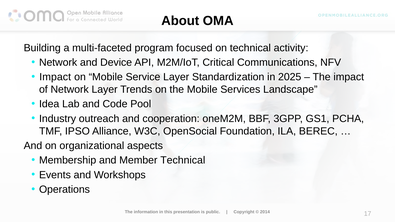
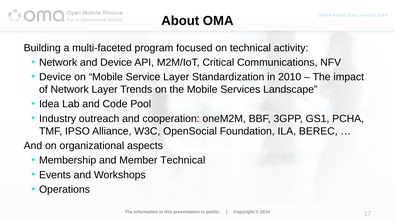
Impact: Impact -> Device (55, 77)
2025: 2025 -> 2010 (290, 77)
